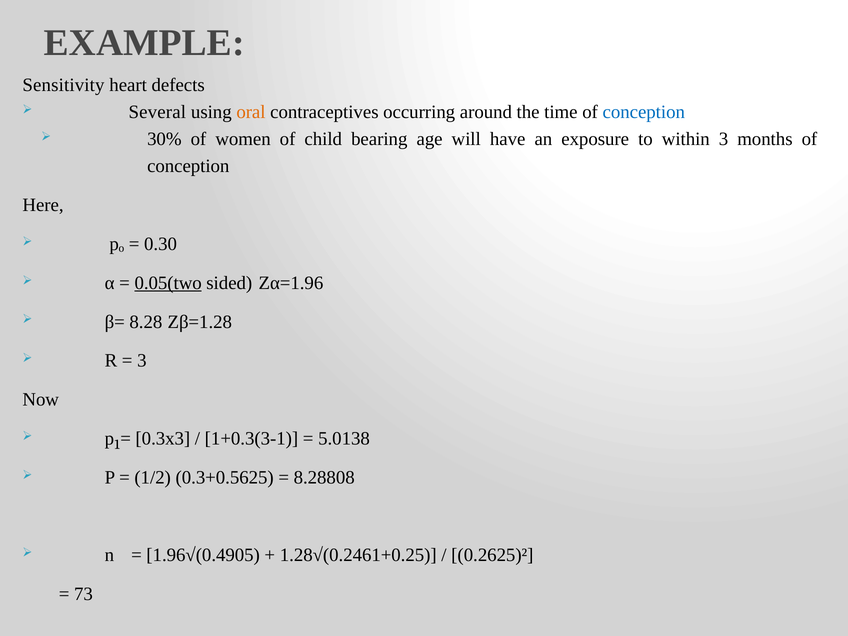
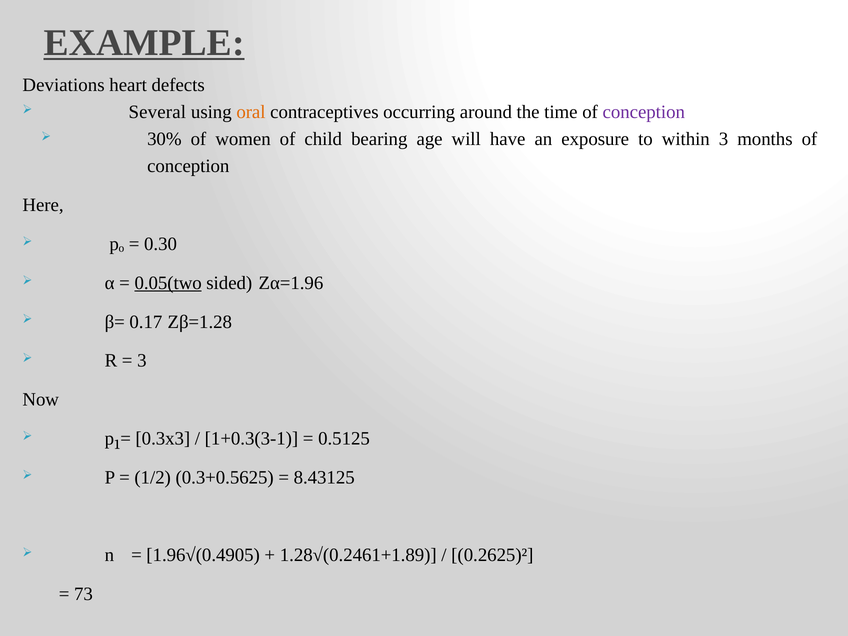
EXAMPLE underline: none -> present (144, 43)
Sensitivity: Sensitivity -> Deviations (64, 85)
conception colour: blue -> purple (644, 112)
8.28: 8.28 -> 0.17 (146, 322)
5.0138: 5.0138 -> 0.5125 (344, 438)
8.28808: 8.28808 -> 8.43125 (324, 477)
1.28√(0.2461+0.25: 1.28√(0.2461+0.25 -> 1.28√(0.2461+1.89 (358, 555)
